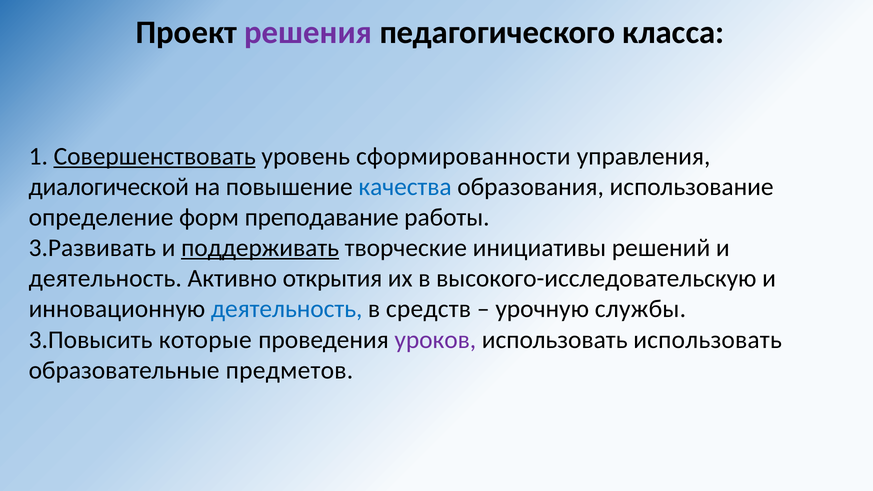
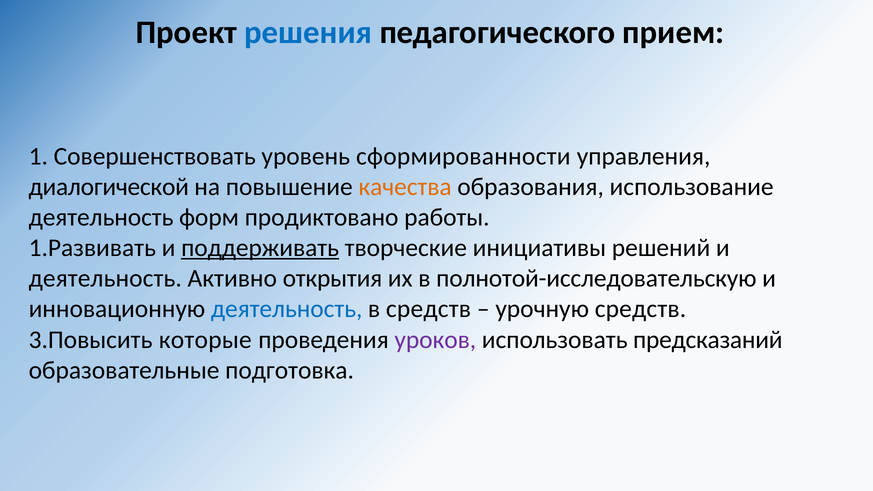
решения colour: purple -> blue (308, 32)
класса: класса -> прием (673, 32)
Совершенствовать underline: present -> none (155, 156)
качества colour: blue -> orange (405, 187)
определение: определение -> деятельность (101, 217)
преподавание: преподавание -> продиктовано (322, 217)
3.Развивать: 3.Развивать -> 1.Развивать (92, 248)
высокого-исследовательскую: высокого-исследовательскую -> полнотой-исследовательскую (596, 278)
урочную службы: службы -> средств (640, 309)
использовать использовать: использовать -> предсказаний (708, 340)
предметов: предметов -> подготовка (290, 370)
